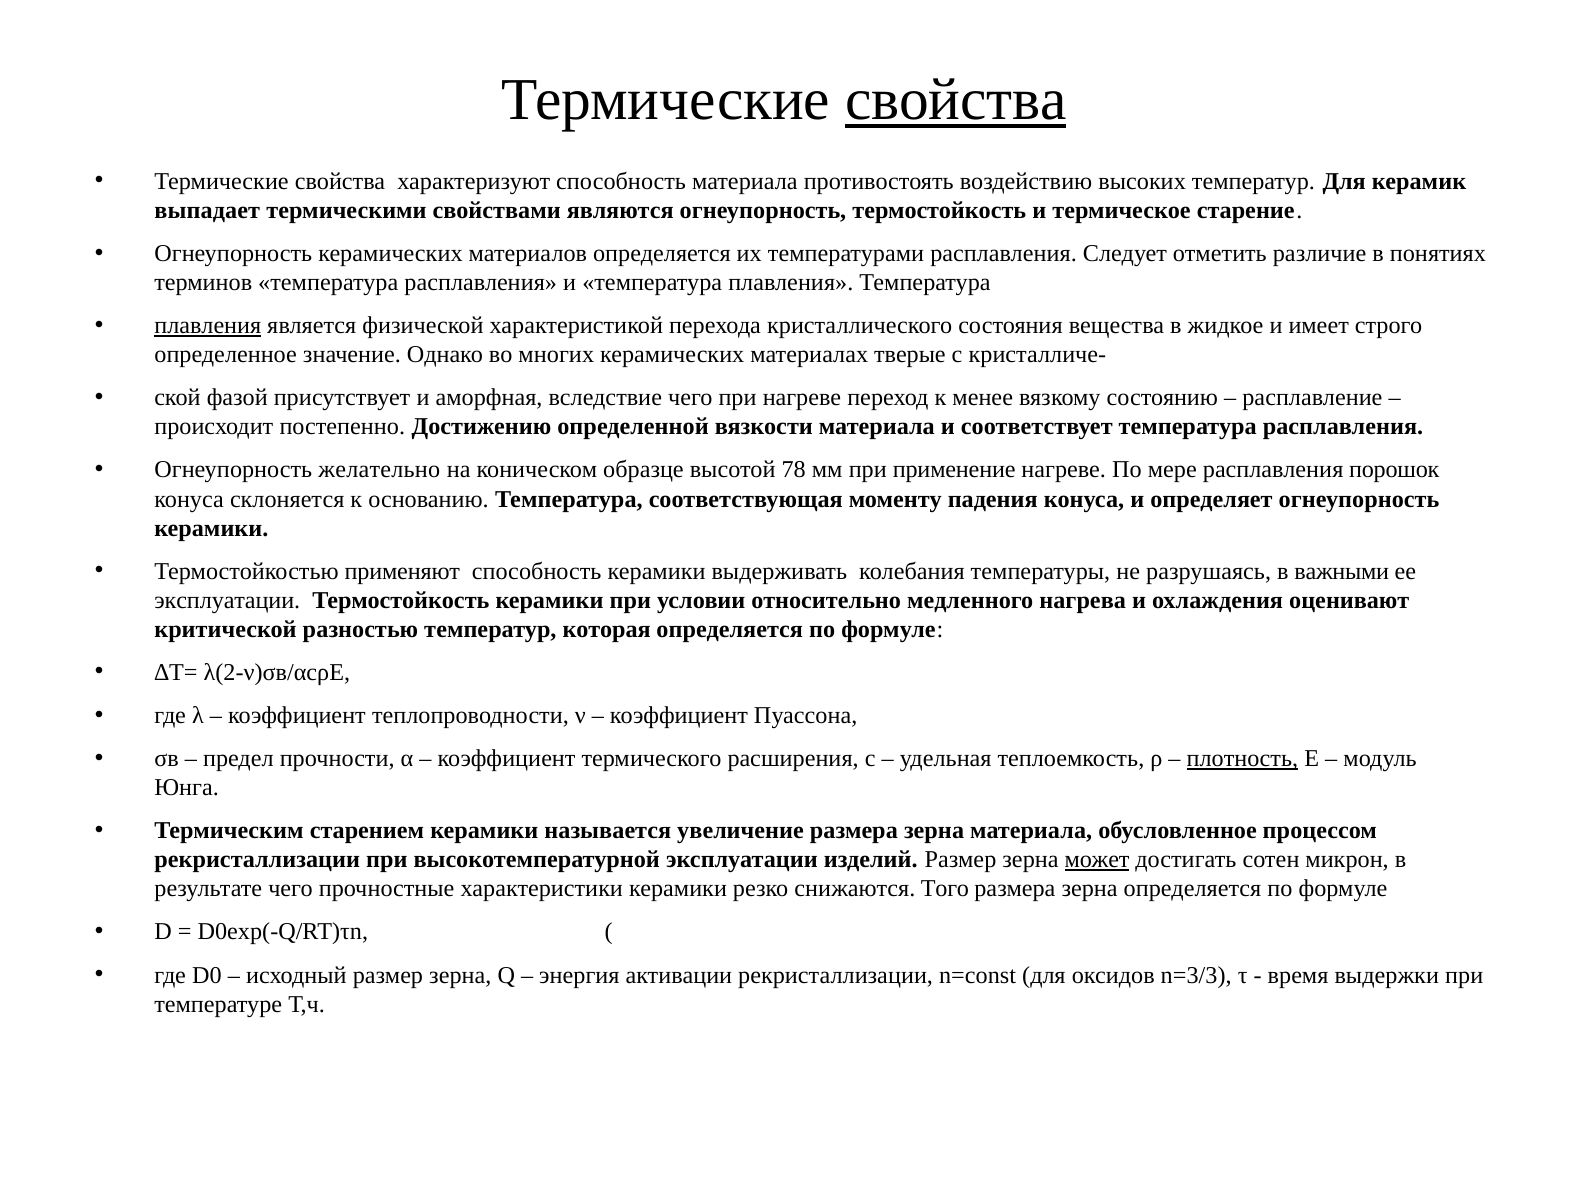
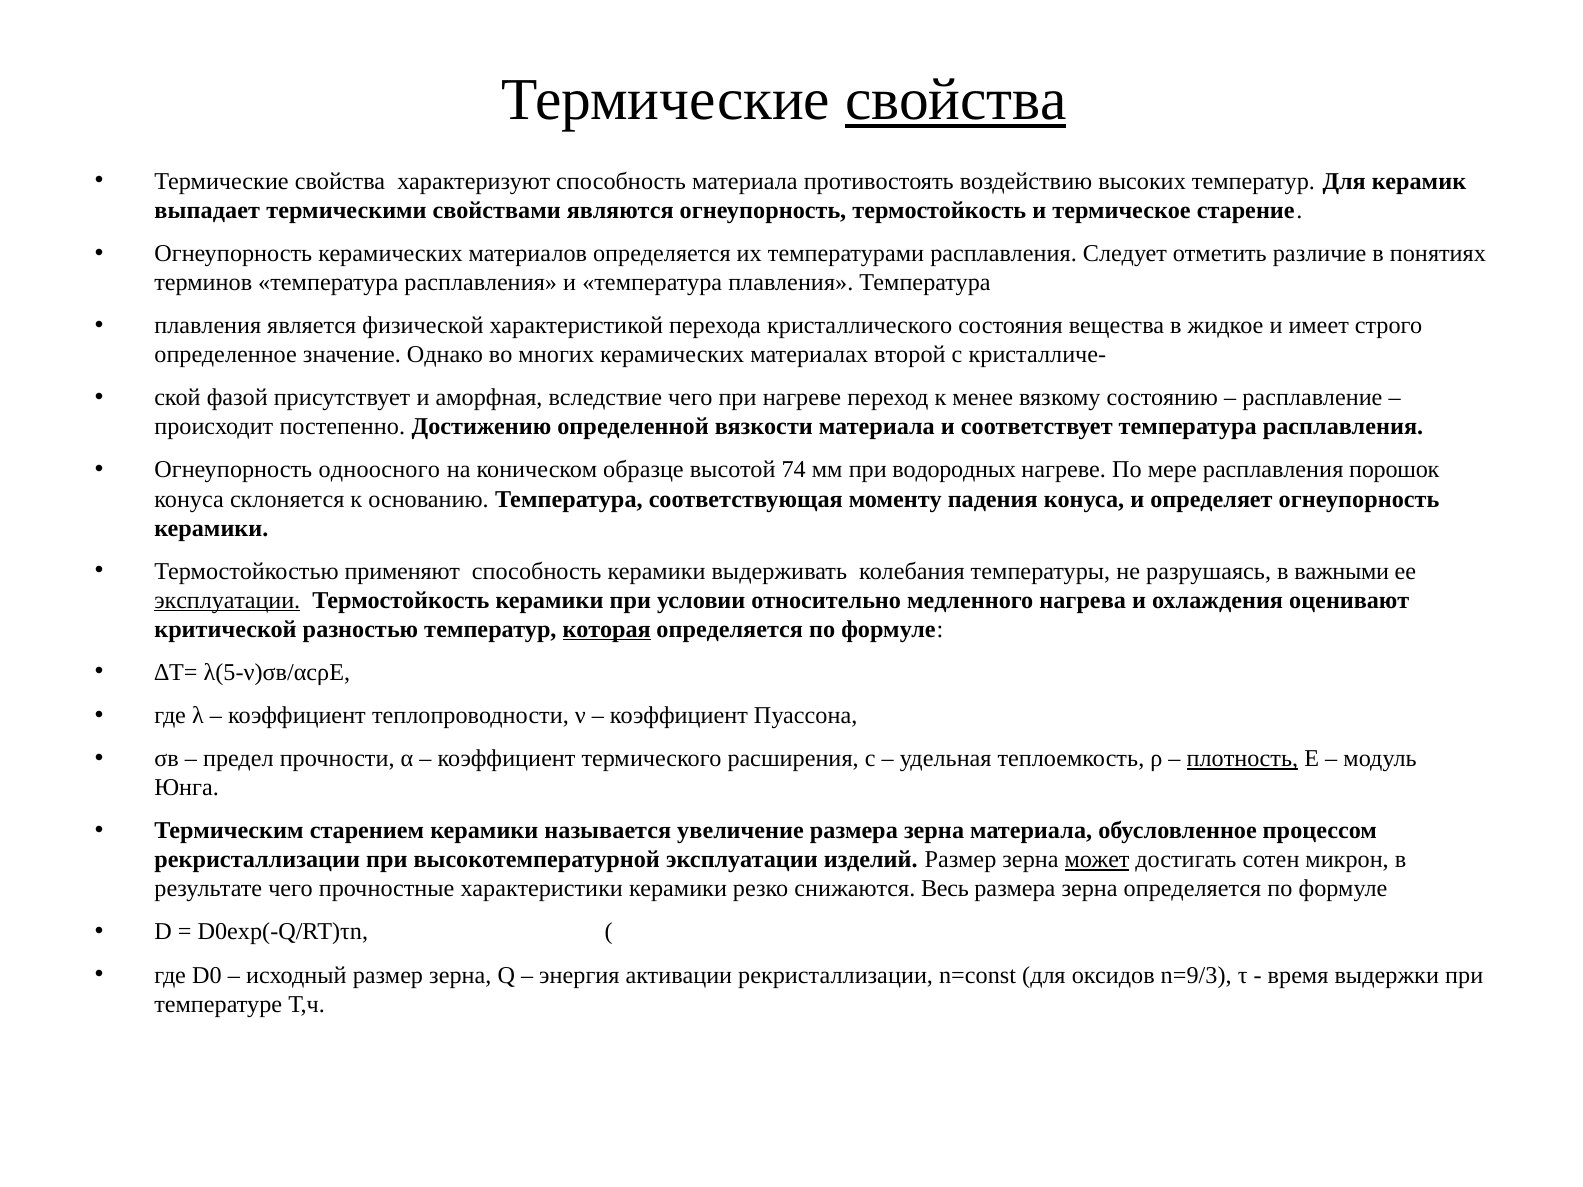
плавления underline: present -> none (208, 326)
тверые: тверые -> второй (910, 355)
желательно: желательно -> одноосного (379, 470)
78: 78 -> 74 (794, 470)
применение: применение -> водородных (954, 470)
эксплуатации underline: none -> present (227, 600)
которая underline: none -> present (607, 629)
λ(2-ν)σв/αcρE: λ(2-ν)σв/αcρE -> λ(5-ν)σв/αcρE (277, 673)
Того: Того -> Весь (945, 889)
n=3/3: n=3/3 -> n=9/3 (1196, 975)
